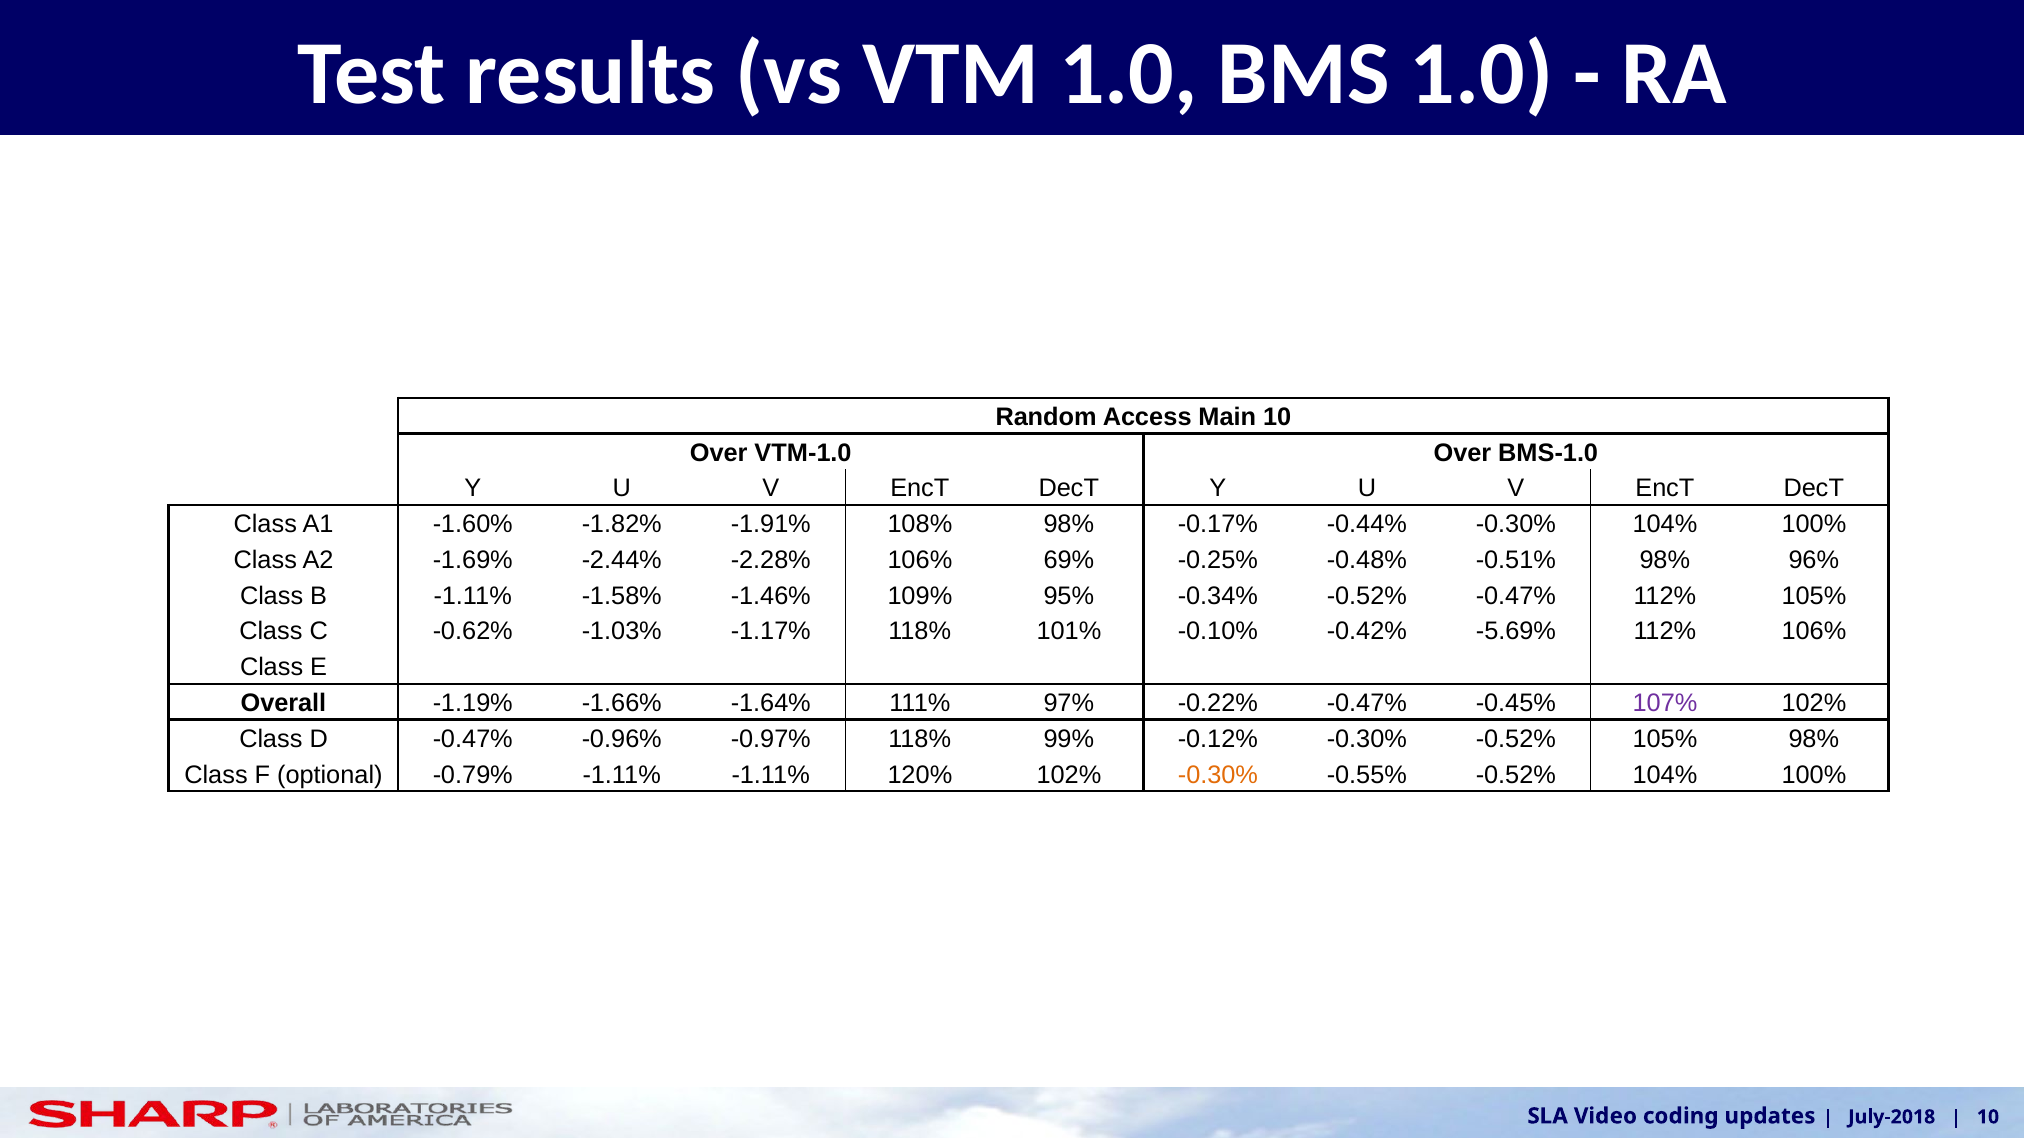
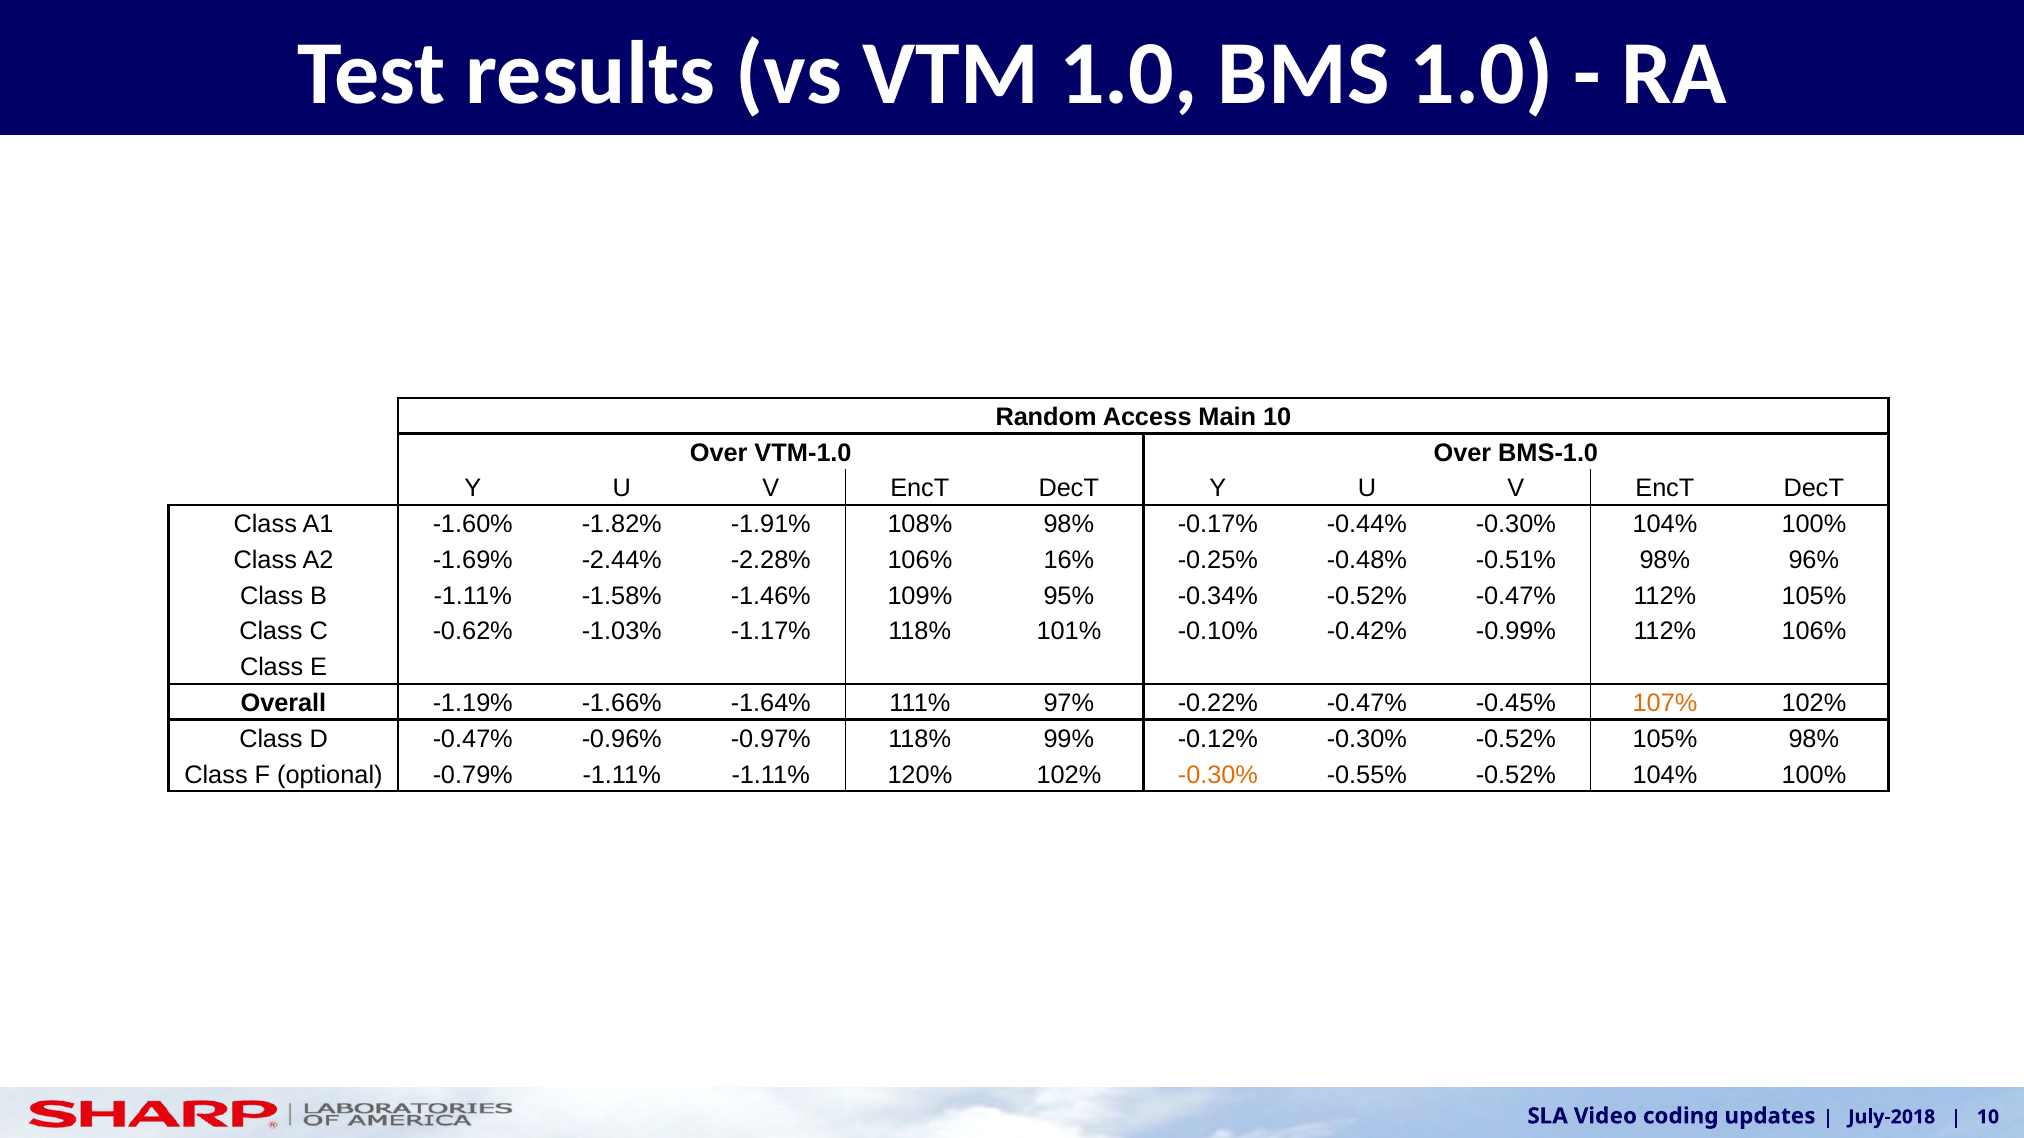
69%: 69% -> 16% (1069, 560)
-5.69%: -5.69% -> -0.99% (1516, 632)
107% colour: purple -> orange (1665, 703)
